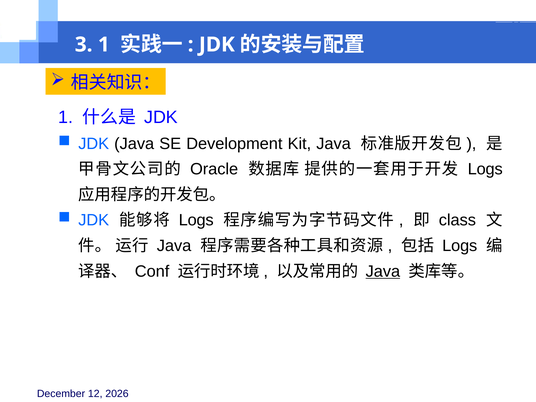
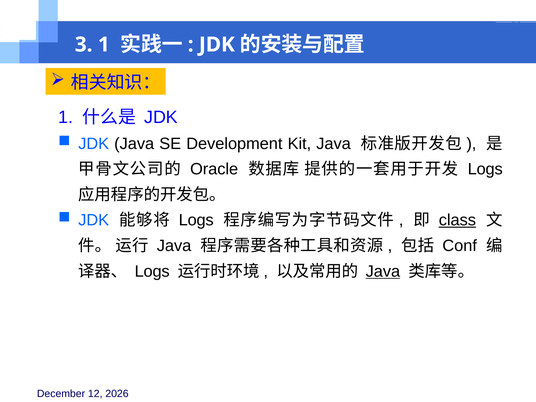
class underline: none -> present (457, 220)
Logs: Logs -> Conf (460, 246)
Conf: Conf -> Logs (152, 271)
